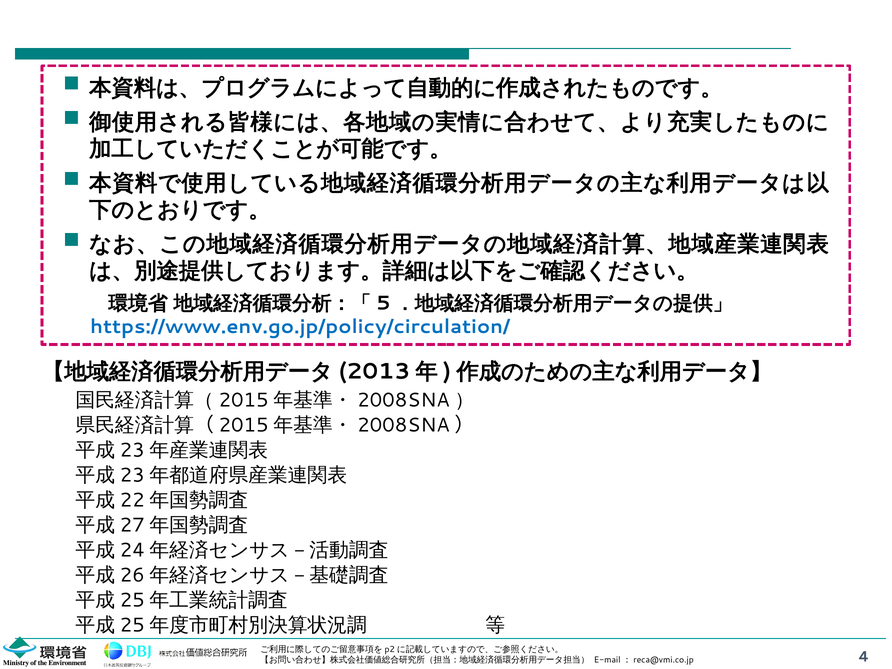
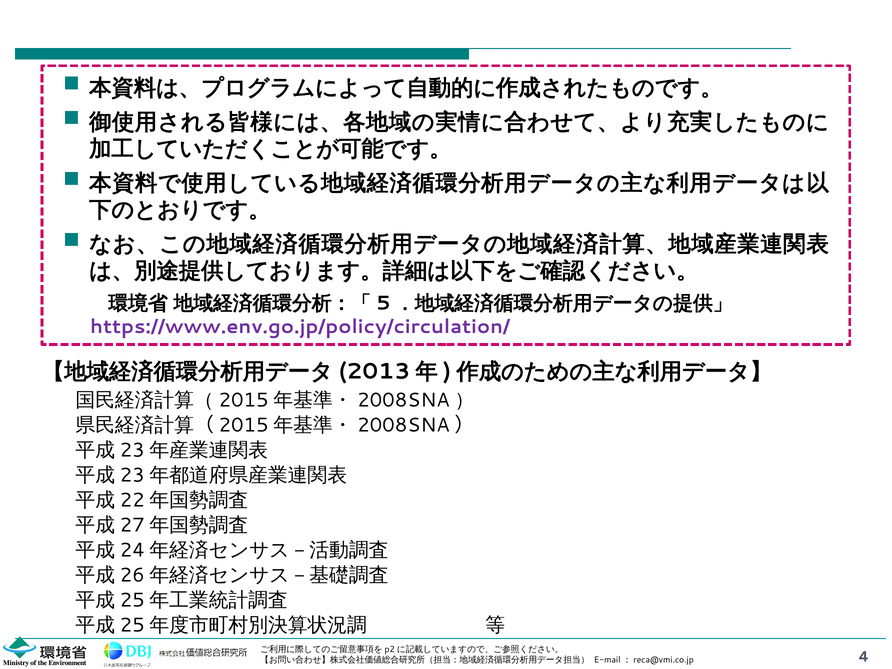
https://www.env.go.jp/policy/circulation/ colour: blue -> purple (300, 327)
